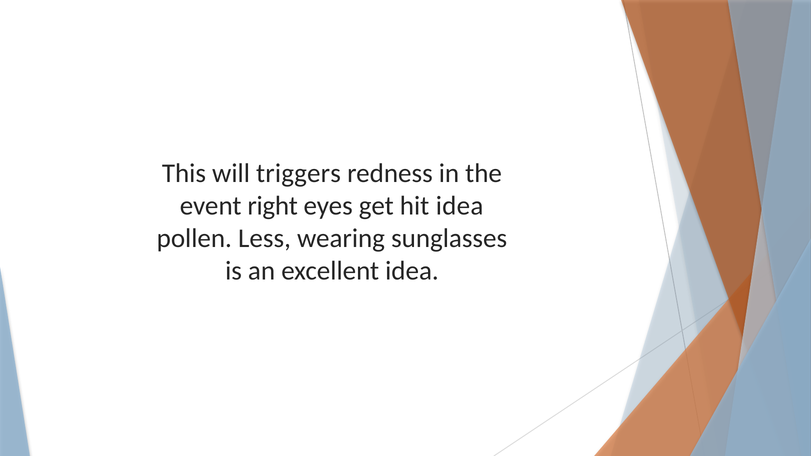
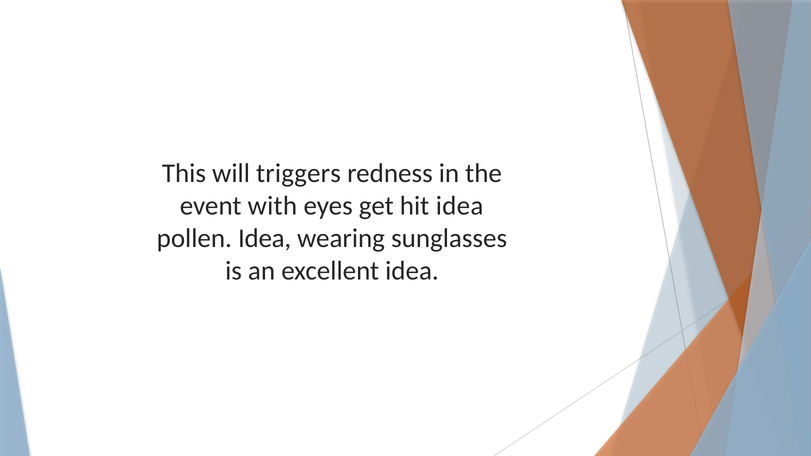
right: right -> with (272, 206)
pollen Less: Less -> Idea (265, 238)
